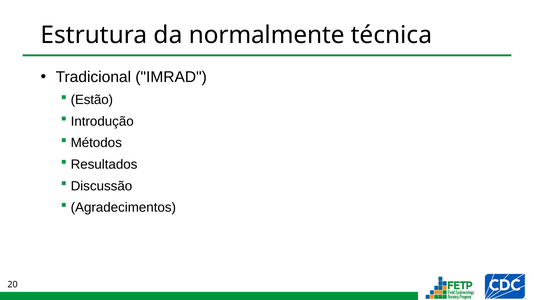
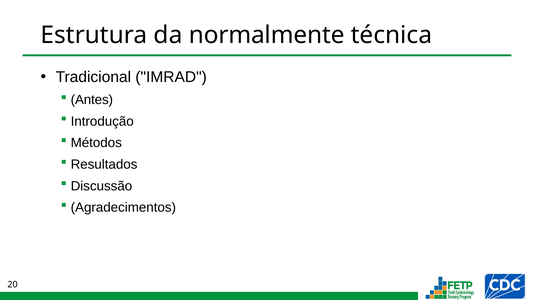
Estão: Estão -> Antes (92, 100)
